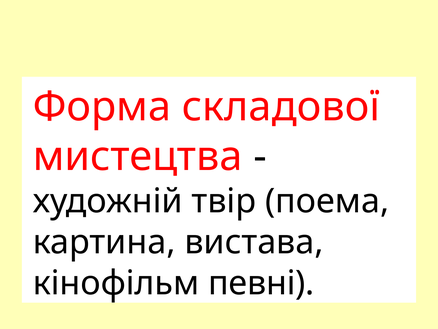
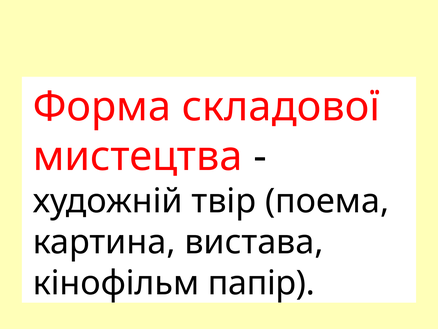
певні: певні -> папір (261, 283)
